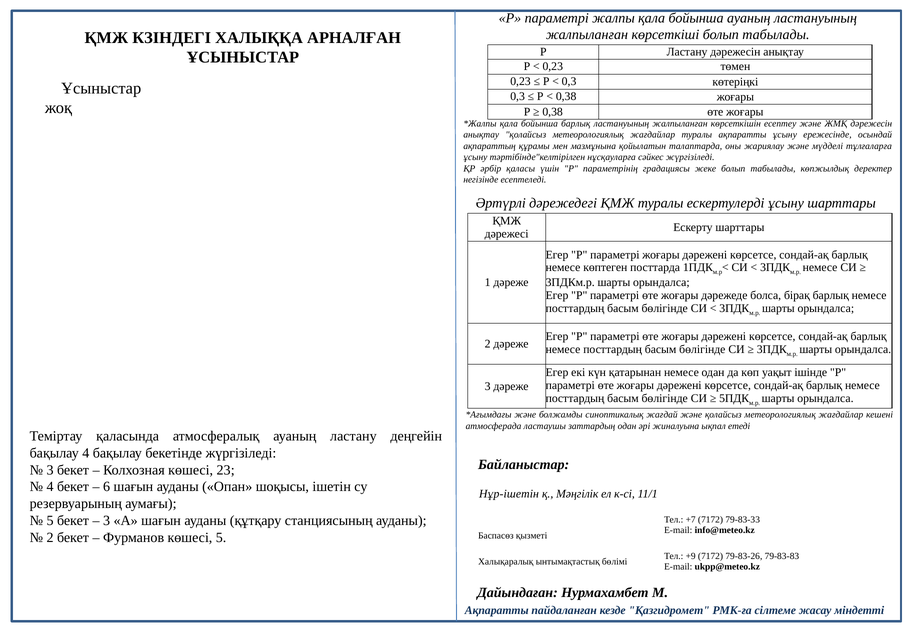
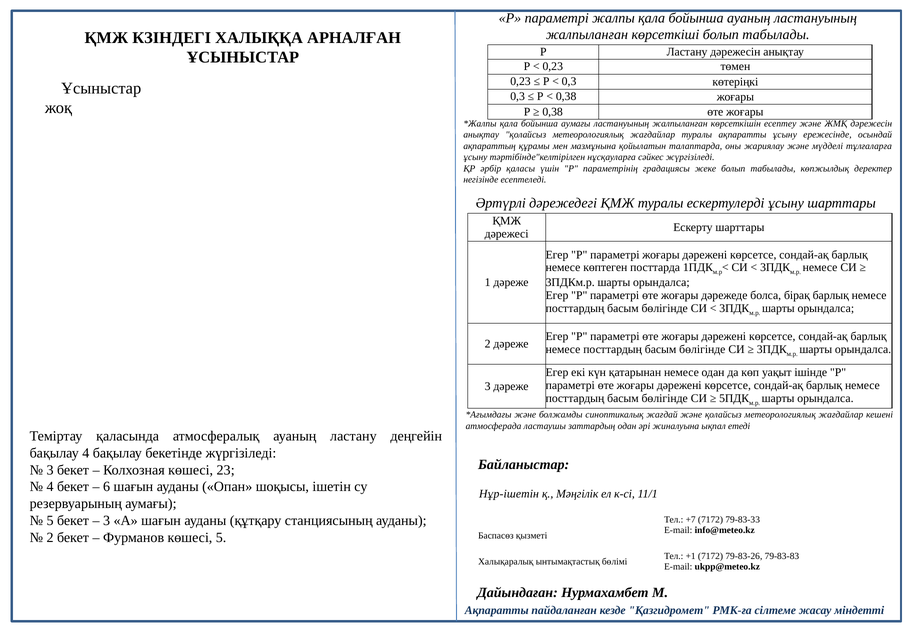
бойынша барлық: барлық -> аумағы (576, 124)
+9: +9 -> +1 (691, 556)
